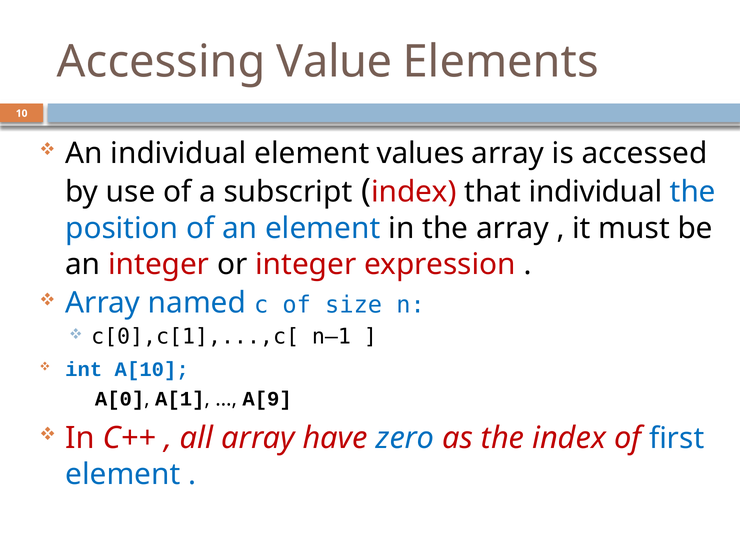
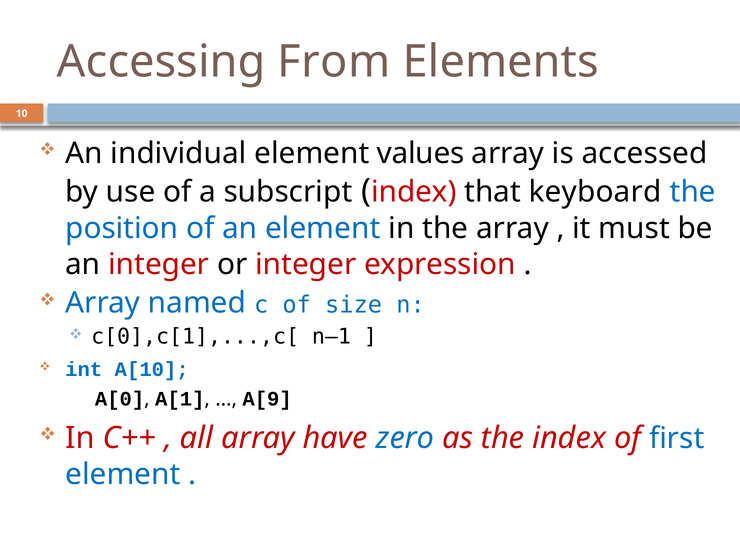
Value: Value -> From (334, 62)
that individual: individual -> keyboard (595, 192)
